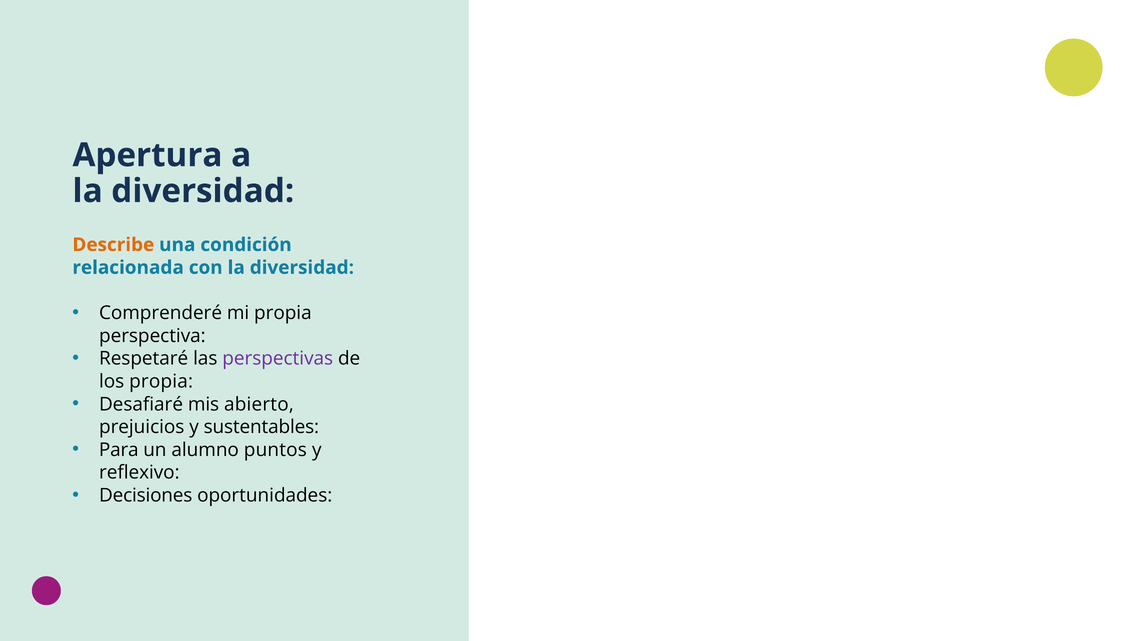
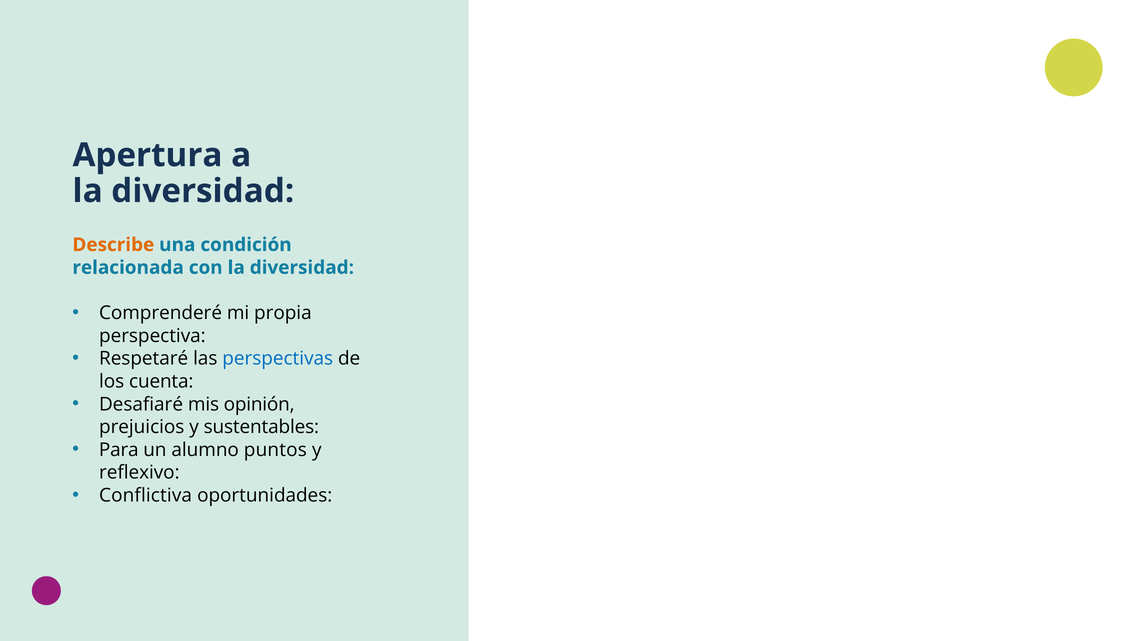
perspectivas colour: purple -> blue (278, 359)
los propia: propia -> cuenta (161, 382)
abierto: abierto -> opinión (259, 404)
Decisiones: Decisiones -> Conflictiva (146, 496)
